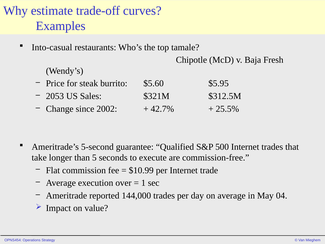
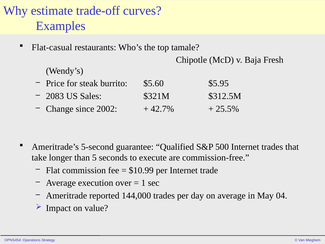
Into-casual: Into-casual -> Flat-casual (52, 47)
2053: 2053 -> 2083 (55, 96)
